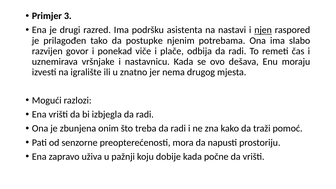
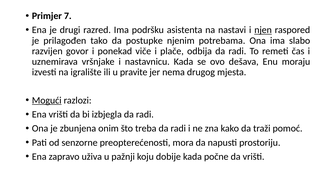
3: 3 -> 7 (68, 16)
znatno: znatno -> pravite (134, 72)
Mogući underline: none -> present (47, 100)
